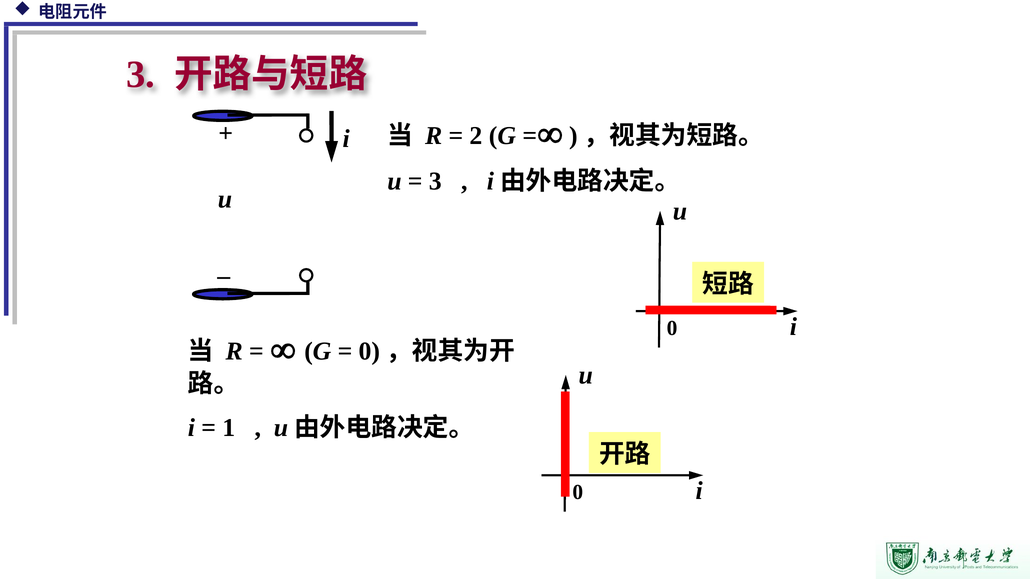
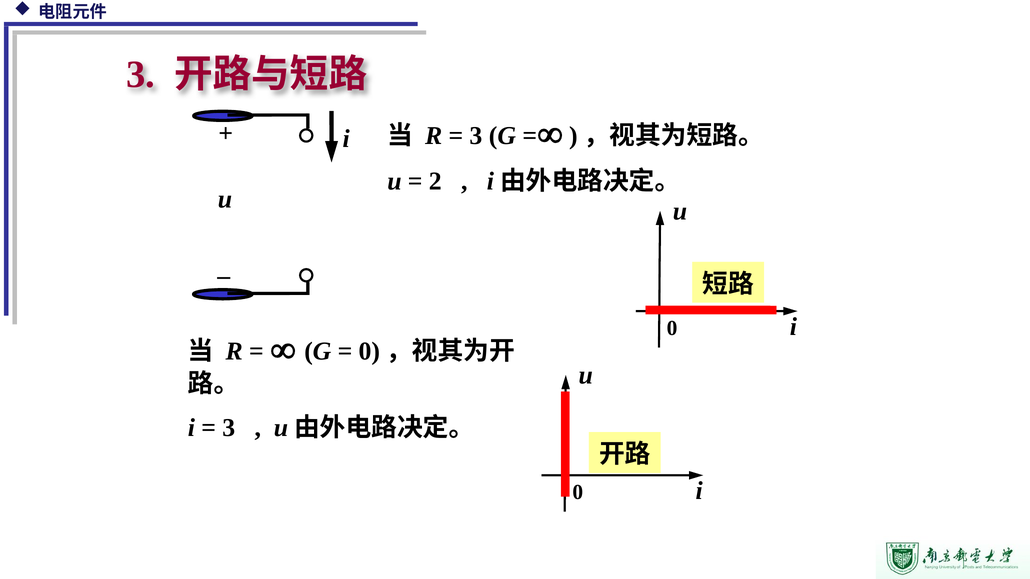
2: 2 -> 3 (476, 136)
3: 3 -> 2 (435, 181)
1: 1 -> 3 (229, 428)
